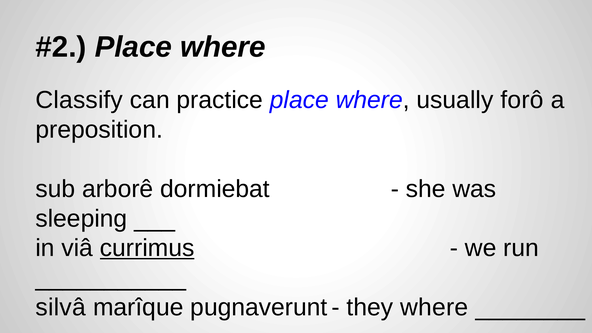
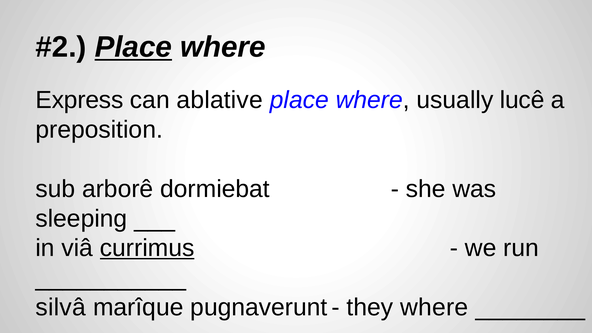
Place underline: none -> present (133, 47)
Classify: Classify -> Express (79, 100)
practice: practice -> ablative (220, 100)
forô: forô -> lucê (522, 100)
